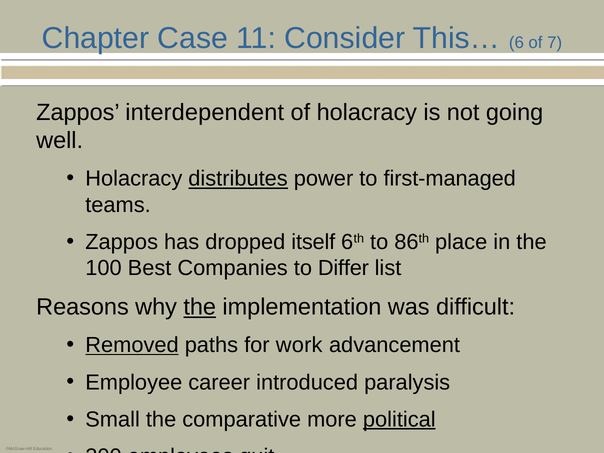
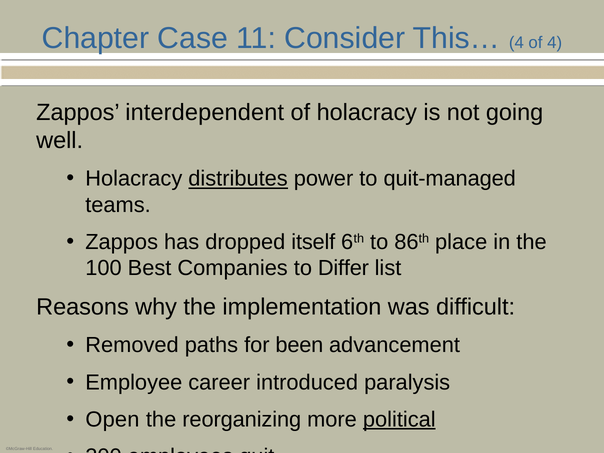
This… 6: 6 -> 4 (516, 43)
of 7: 7 -> 4 (555, 43)
first-managed: first-managed -> quit-managed (450, 179)
the underline: present -> none (200, 307)
Removed underline: present -> none (132, 345)
work: work -> been (299, 345)
Small: Small -> Open (112, 420)
comparative: comparative -> reorganizing (242, 420)
